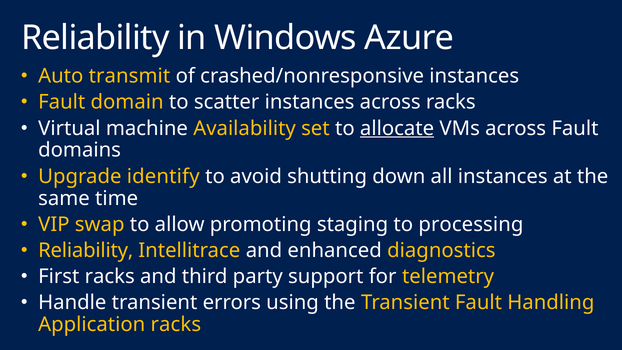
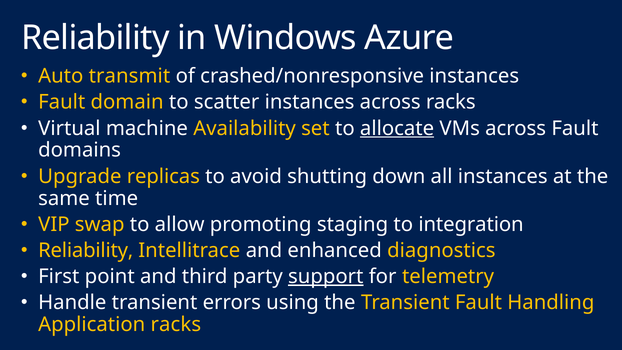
identify: identify -> replicas (163, 176)
processing: processing -> integration (471, 224)
First racks: racks -> point (110, 276)
support underline: none -> present (326, 276)
